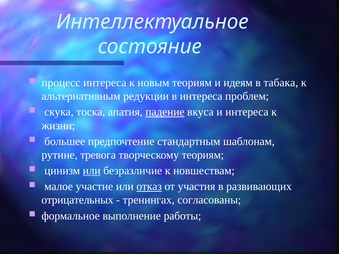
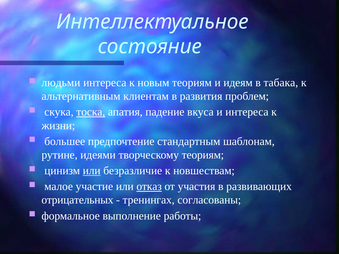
процесс: процесс -> людьми (61, 83)
редукции: редукции -> клиентам (146, 96)
в интереса: интереса -> развития (201, 96)
тоска underline: none -> present (91, 112)
падение underline: present -> none (165, 112)
тревога: тревога -> идеями (98, 155)
